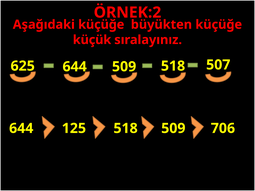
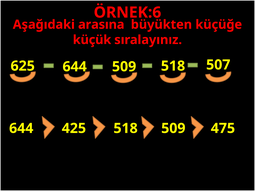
ÖRNEK:2: ÖRNEK:2 -> ÖRNEK:6 (127, 12)
Aşağıdaki küçüğe: küçüğe -> arasına (101, 25)
125: 125 -> 425 (74, 128)
706: 706 -> 475 (223, 128)
